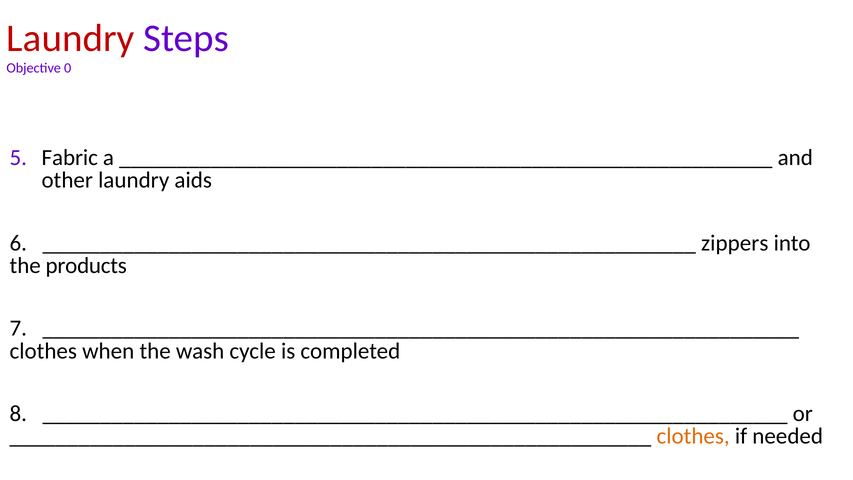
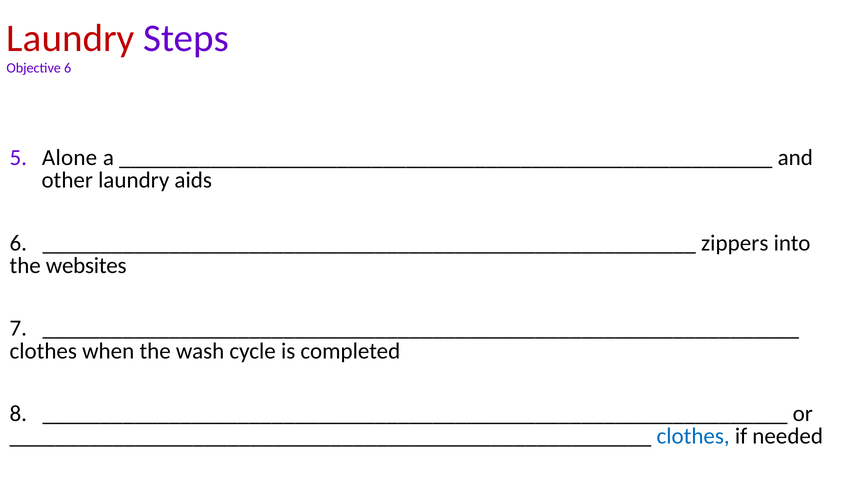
Objective 0: 0 -> 6 (68, 68)
Fabric: Fabric -> Alone (70, 158)
products: products -> websites (86, 265)
clothes colour: orange -> blue (693, 436)
